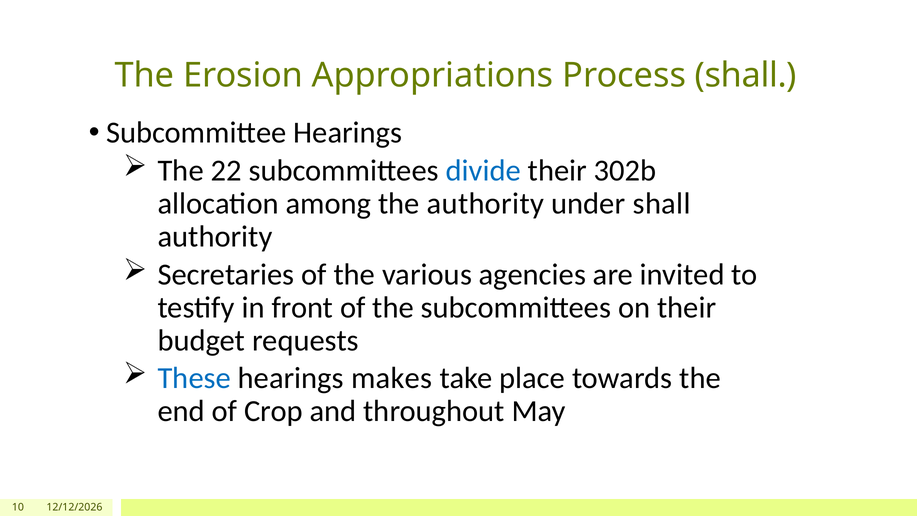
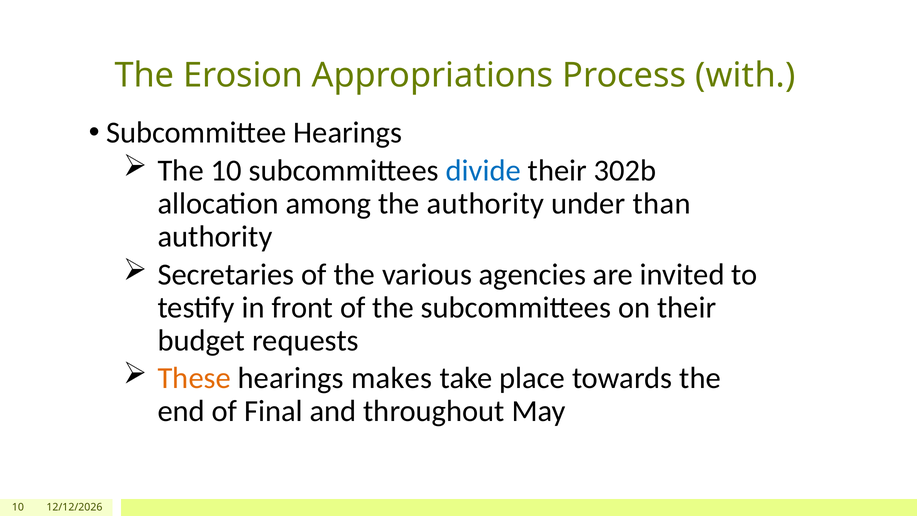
Process shall: shall -> with (745, 76)
The 22: 22 -> 10 (226, 170)
under shall: shall -> than (662, 203)
These colour: blue -> orange (194, 378)
Crop: Crop -> Final (273, 411)
